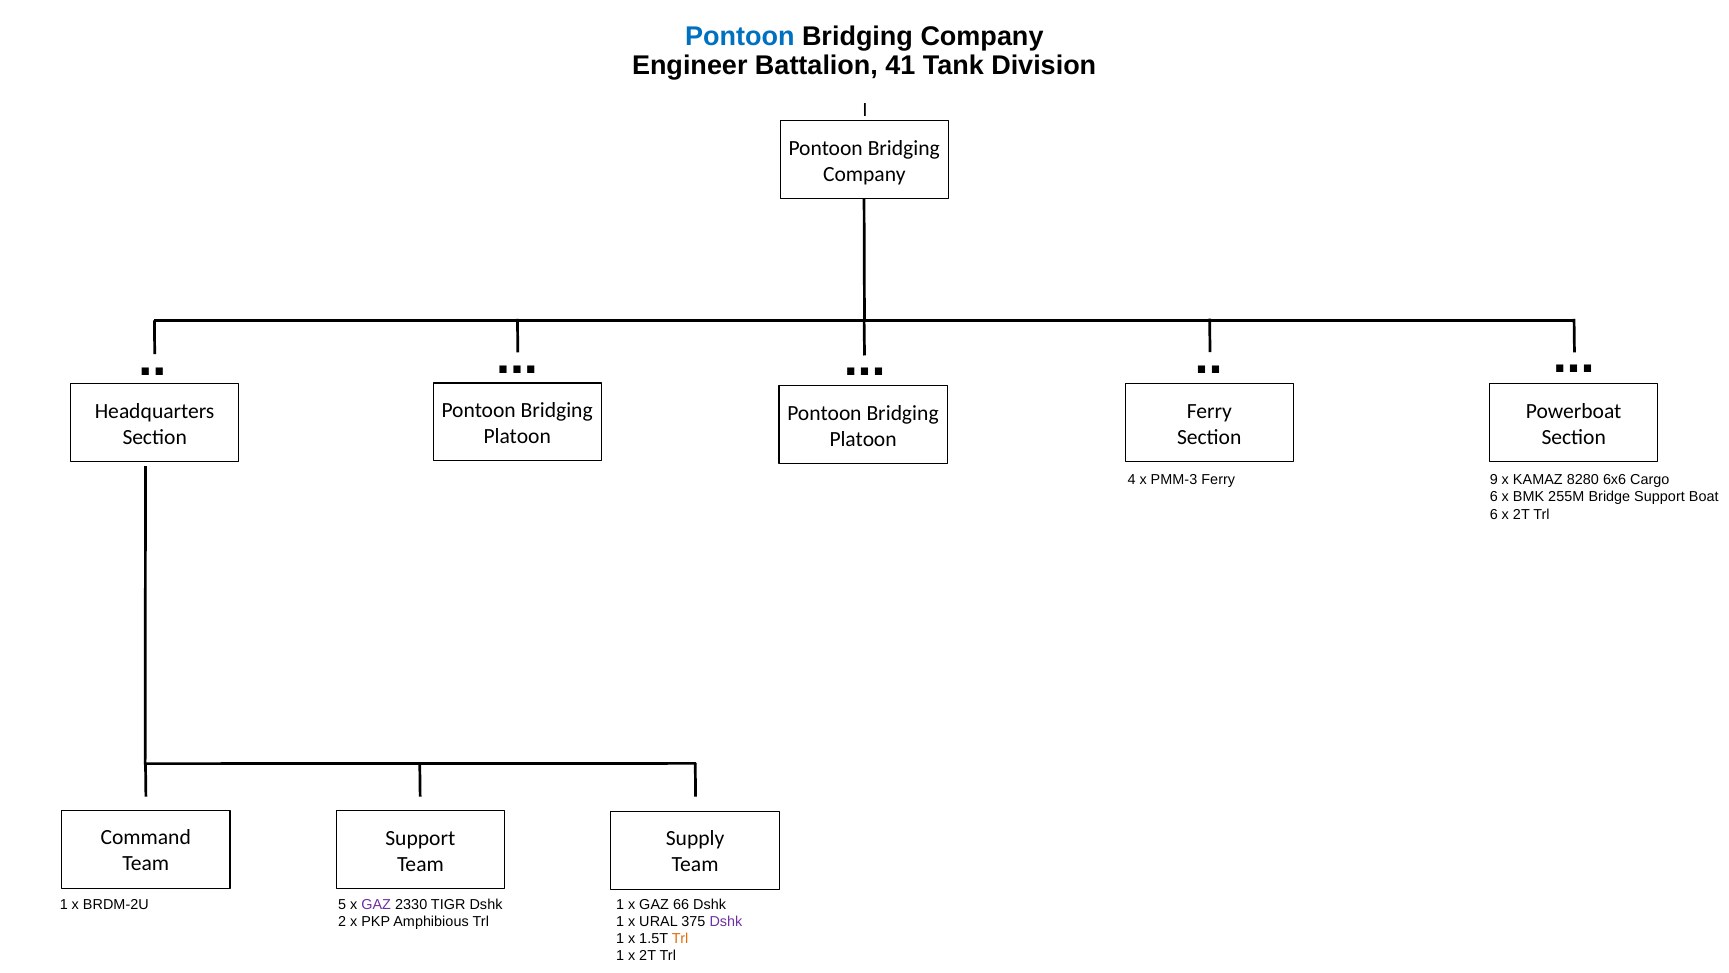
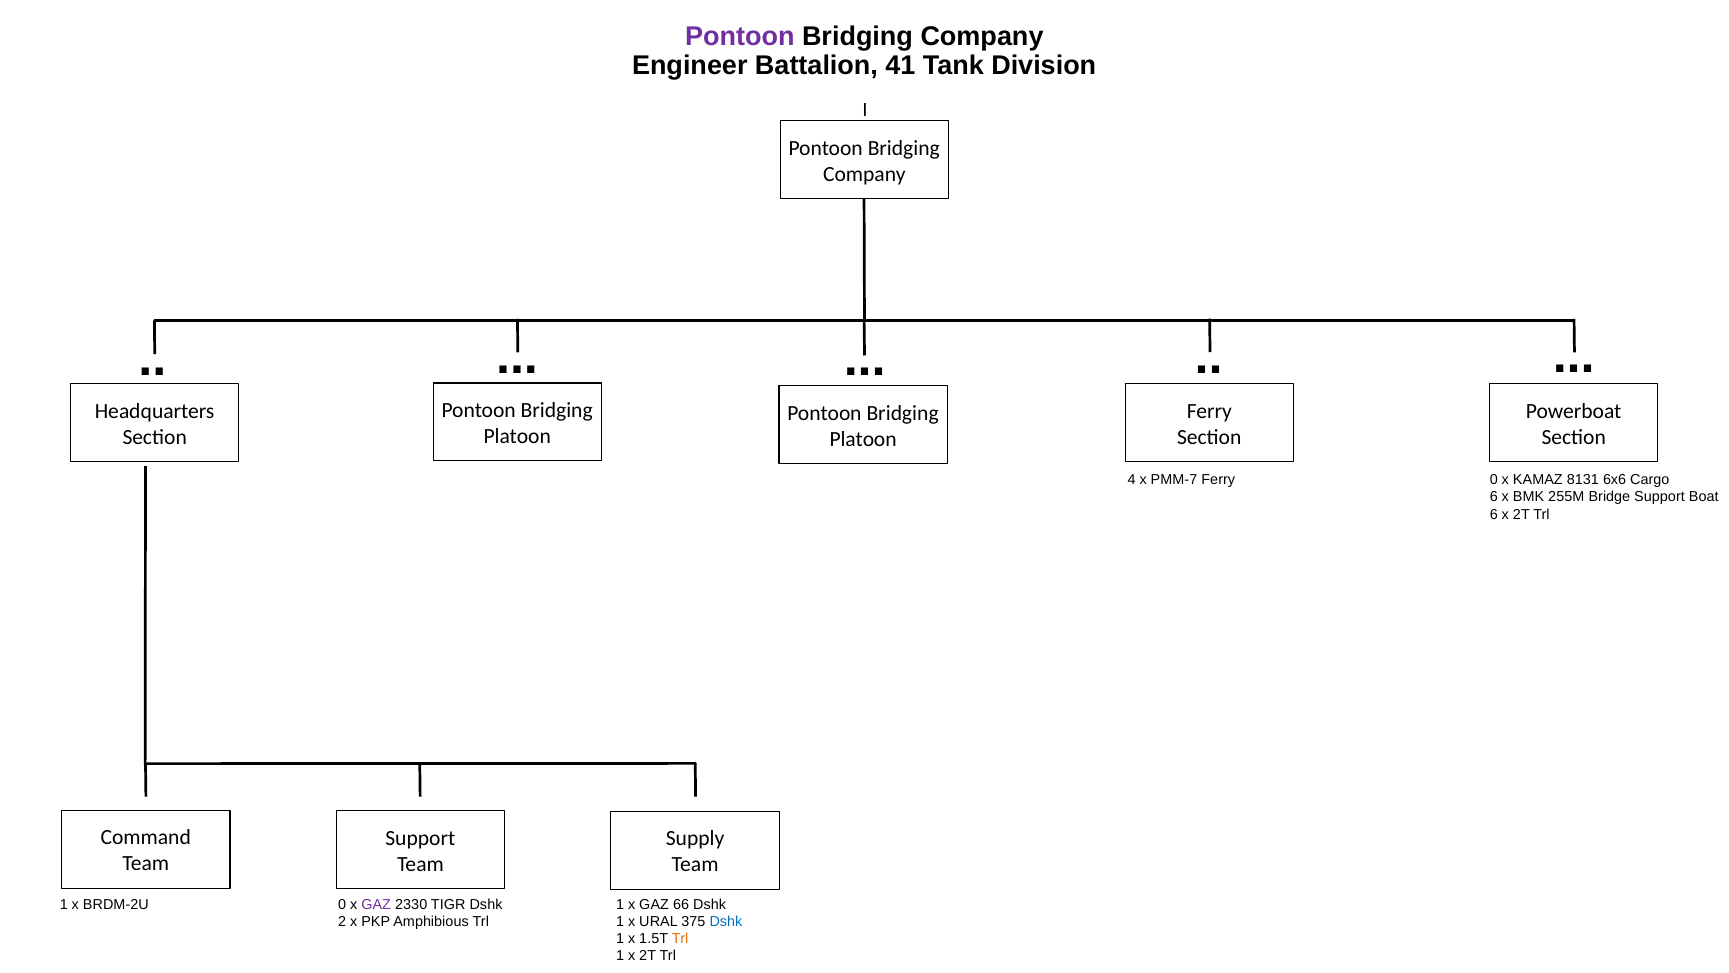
Pontoon colour: blue -> purple (740, 36)
PMM-3: PMM-3 -> PMM-7 (1174, 480)
Ferry 9: 9 -> 0 (1494, 480)
8280: 8280 -> 8131 (1583, 480)
BRDM-2U 5: 5 -> 0 (342, 904)
Dshk colour: purple -> blue (726, 921)
